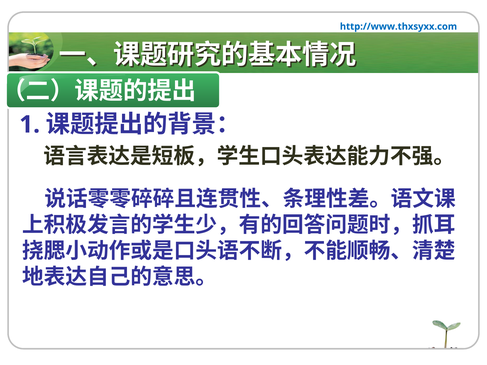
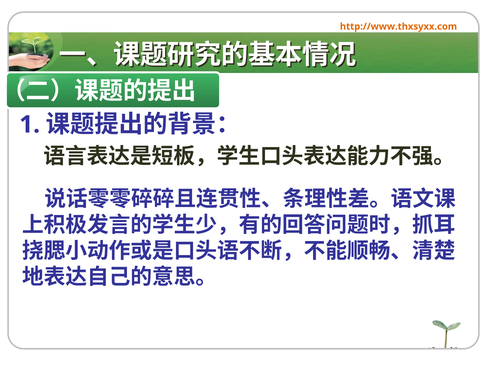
http://www.thxsyxx.com colour: blue -> orange (398, 27)
